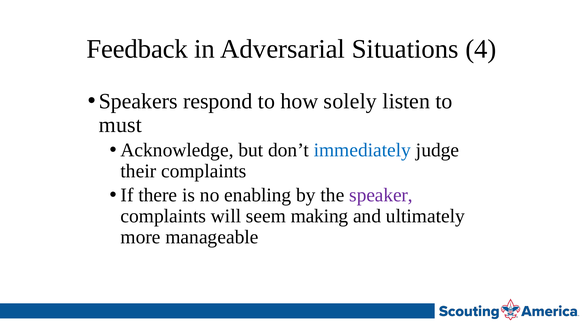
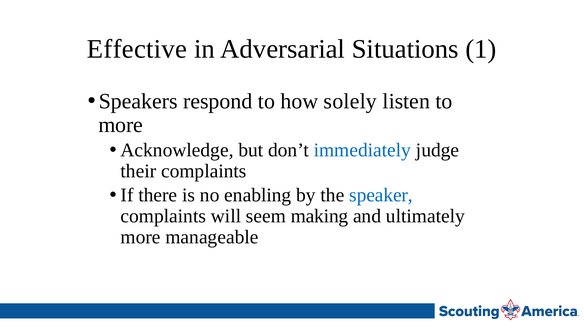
Feedback: Feedback -> Effective (137, 49)
4: 4 -> 1 (481, 49)
must: must -> more (121, 125)
speaker colour: purple -> blue (381, 196)
